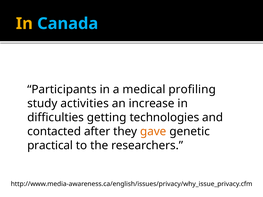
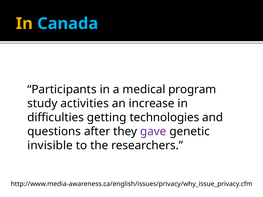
profiling: profiling -> program (192, 90)
contacted: contacted -> questions (54, 132)
gave colour: orange -> purple (153, 132)
practical: practical -> invisible (50, 146)
